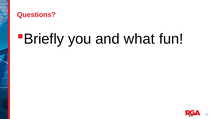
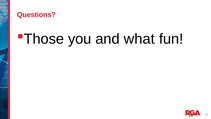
Briefly: Briefly -> Those (44, 39)
